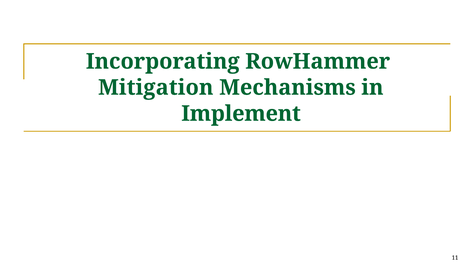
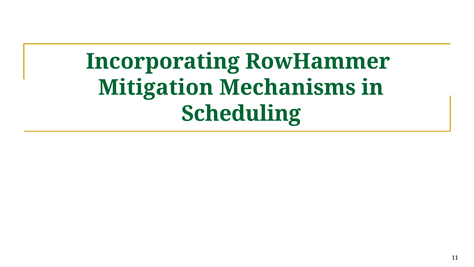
Implement: Implement -> Scheduling (241, 113)
